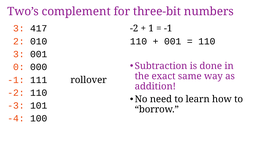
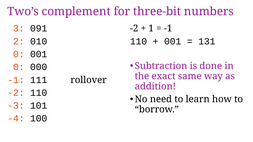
417: 417 -> 091 (39, 29)
110: 110 -> 131 (207, 41)
3: 3 -> 0 (19, 54)
